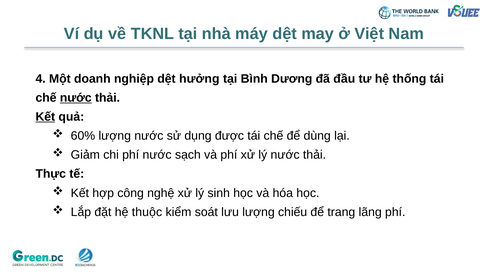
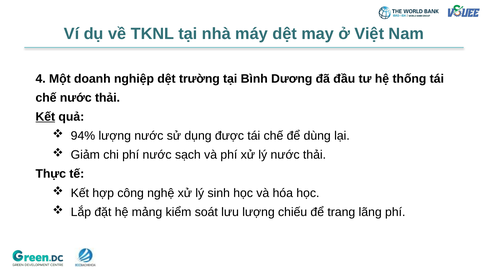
hưởng: hưởng -> trường (199, 78)
nước underline: present -> none (76, 98)
60%: 60% -> 94% (83, 136)
thuộc: thuộc -> mảng (147, 212)
